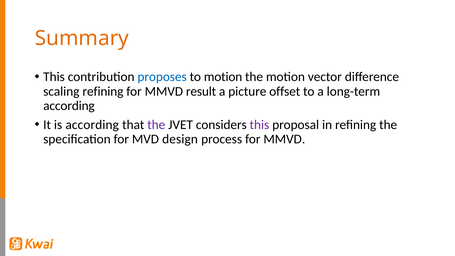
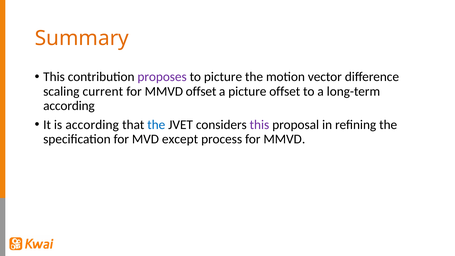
proposes colour: blue -> purple (162, 77)
to motion: motion -> picture (223, 77)
scaling refining: refining -> current (103, 91)
MMVD result: result -> offset (201, 91)
the colour: purple -> blue (156, 125)
design: design -> except (180, 139)
